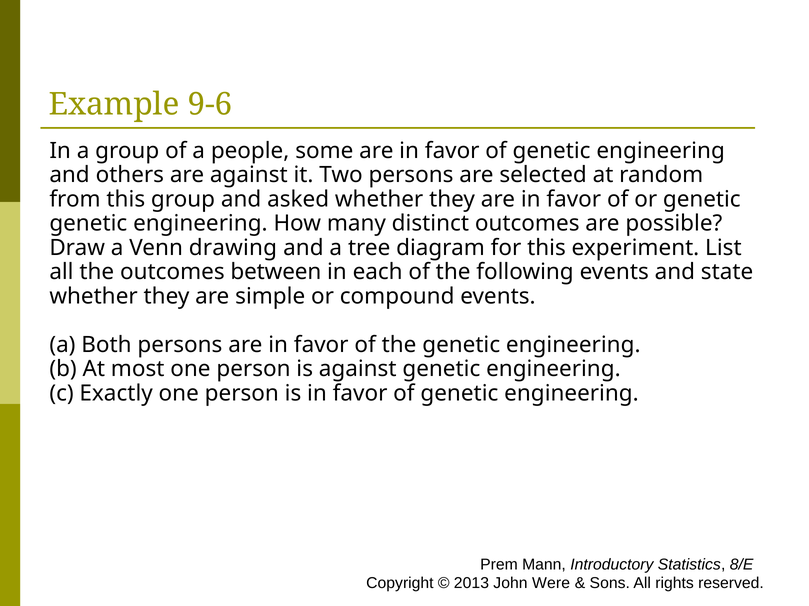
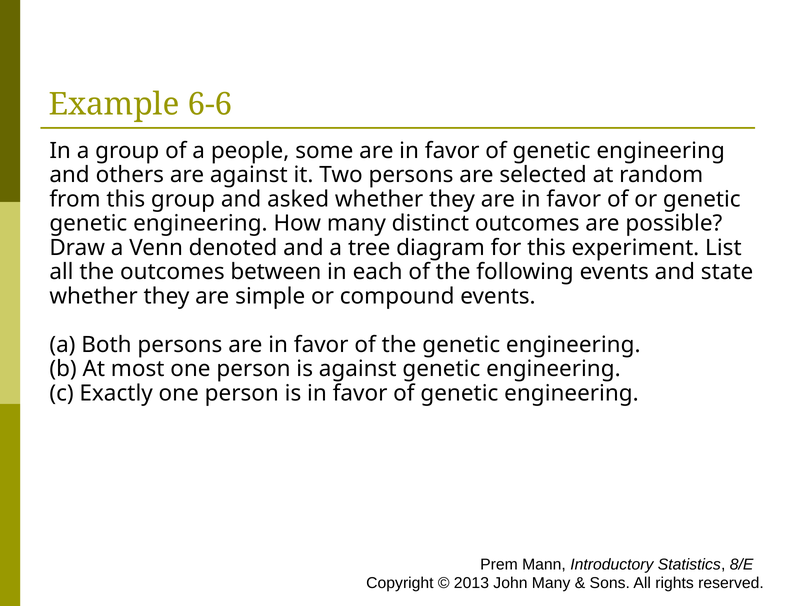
9-6: 9-6 -> 6-6 (210, 105)
drawing: drawing -> denoted (233, 248)
John Were: Were -> Many (551, 584)
